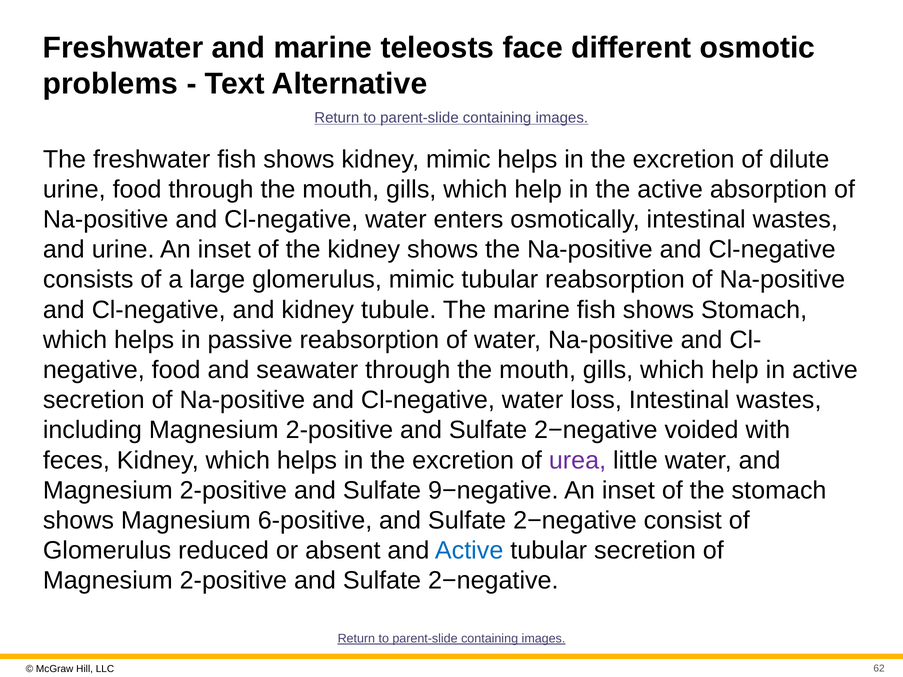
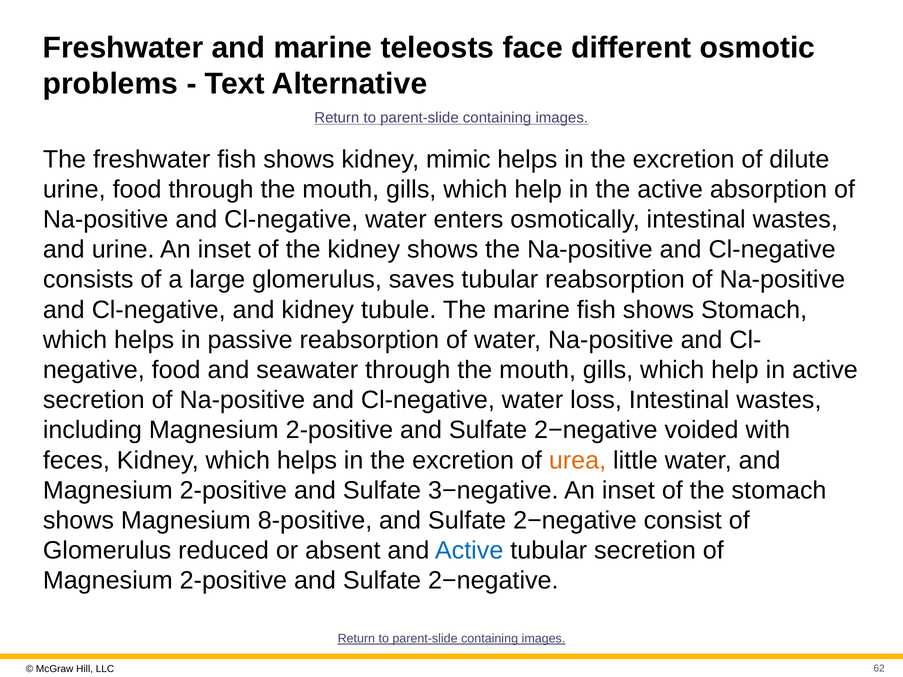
glomerulus mimic: mimic -> saves (422, 280)
urea colour: purple -> orange (578, 460)
9−negative: 9−negative -> 3−negative (493, 491)
6-positive: 6-positive -> 8-positive (315, 521)
